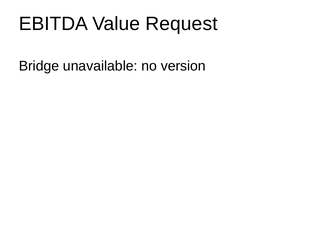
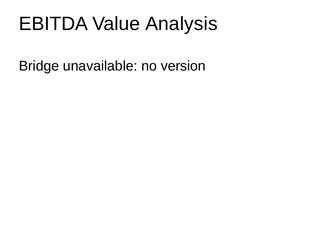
Request: Request -> Analysis (181, 24)
